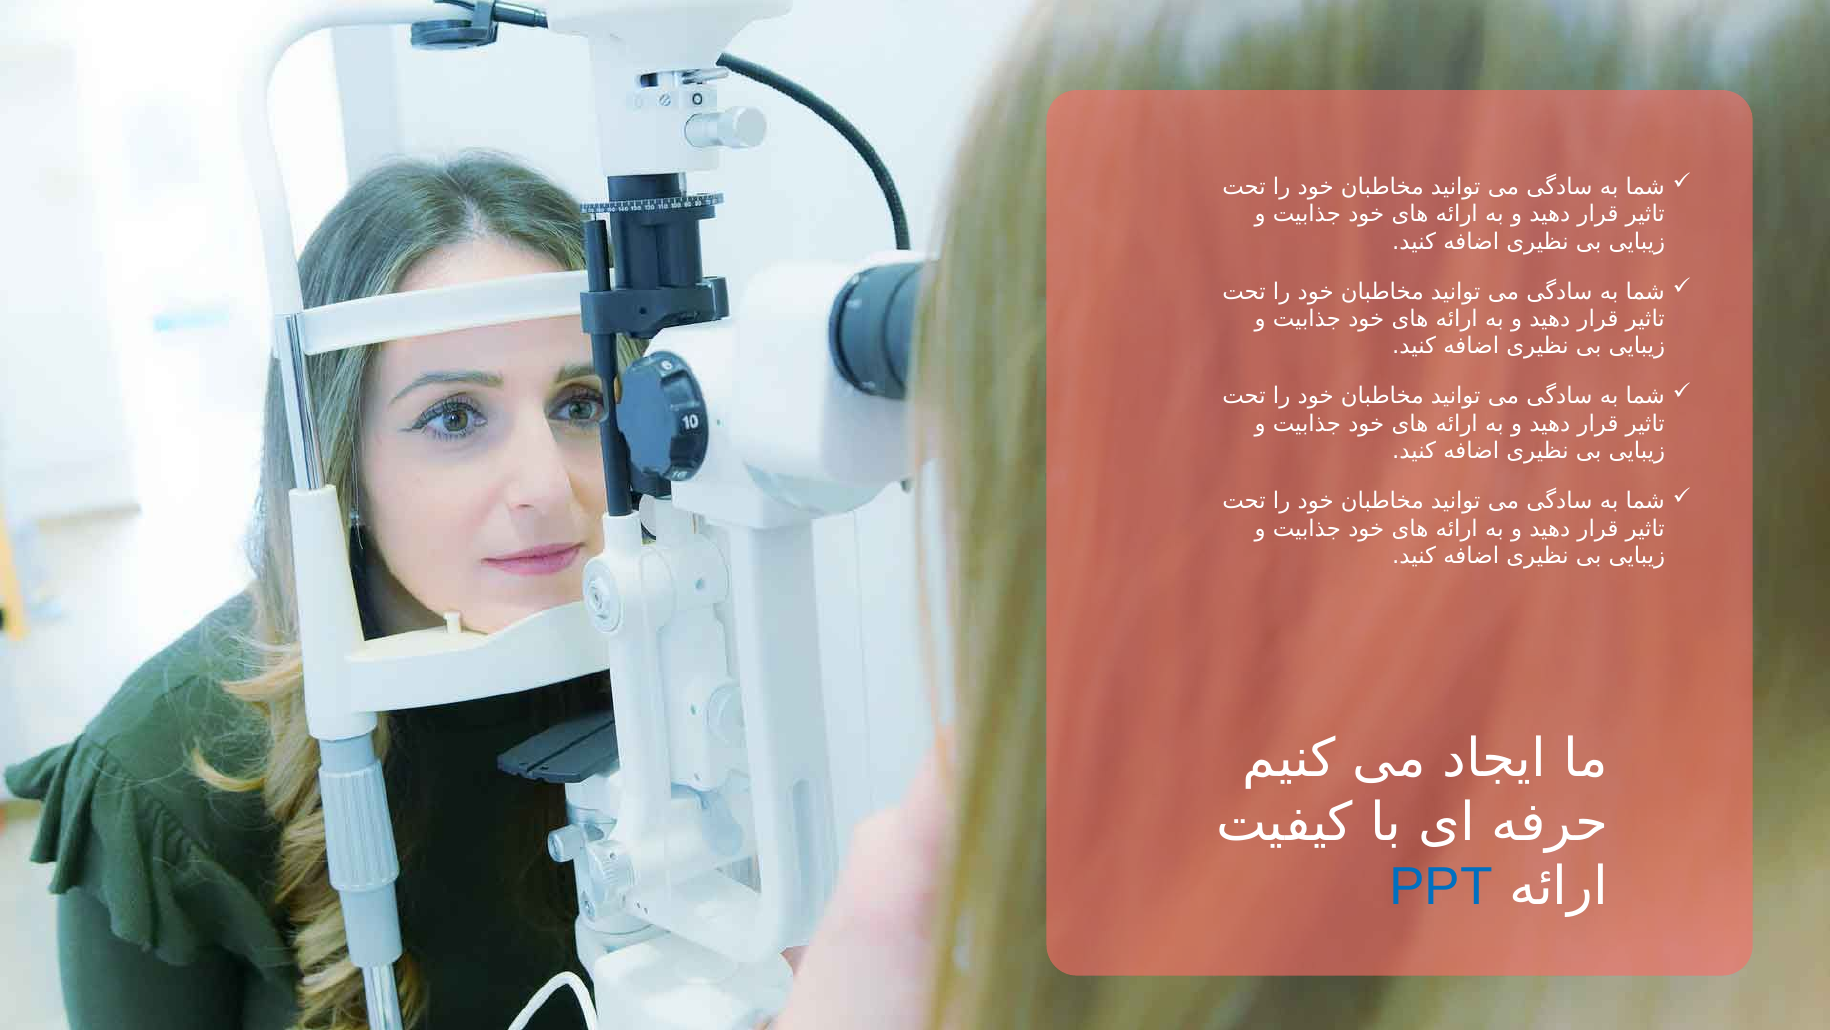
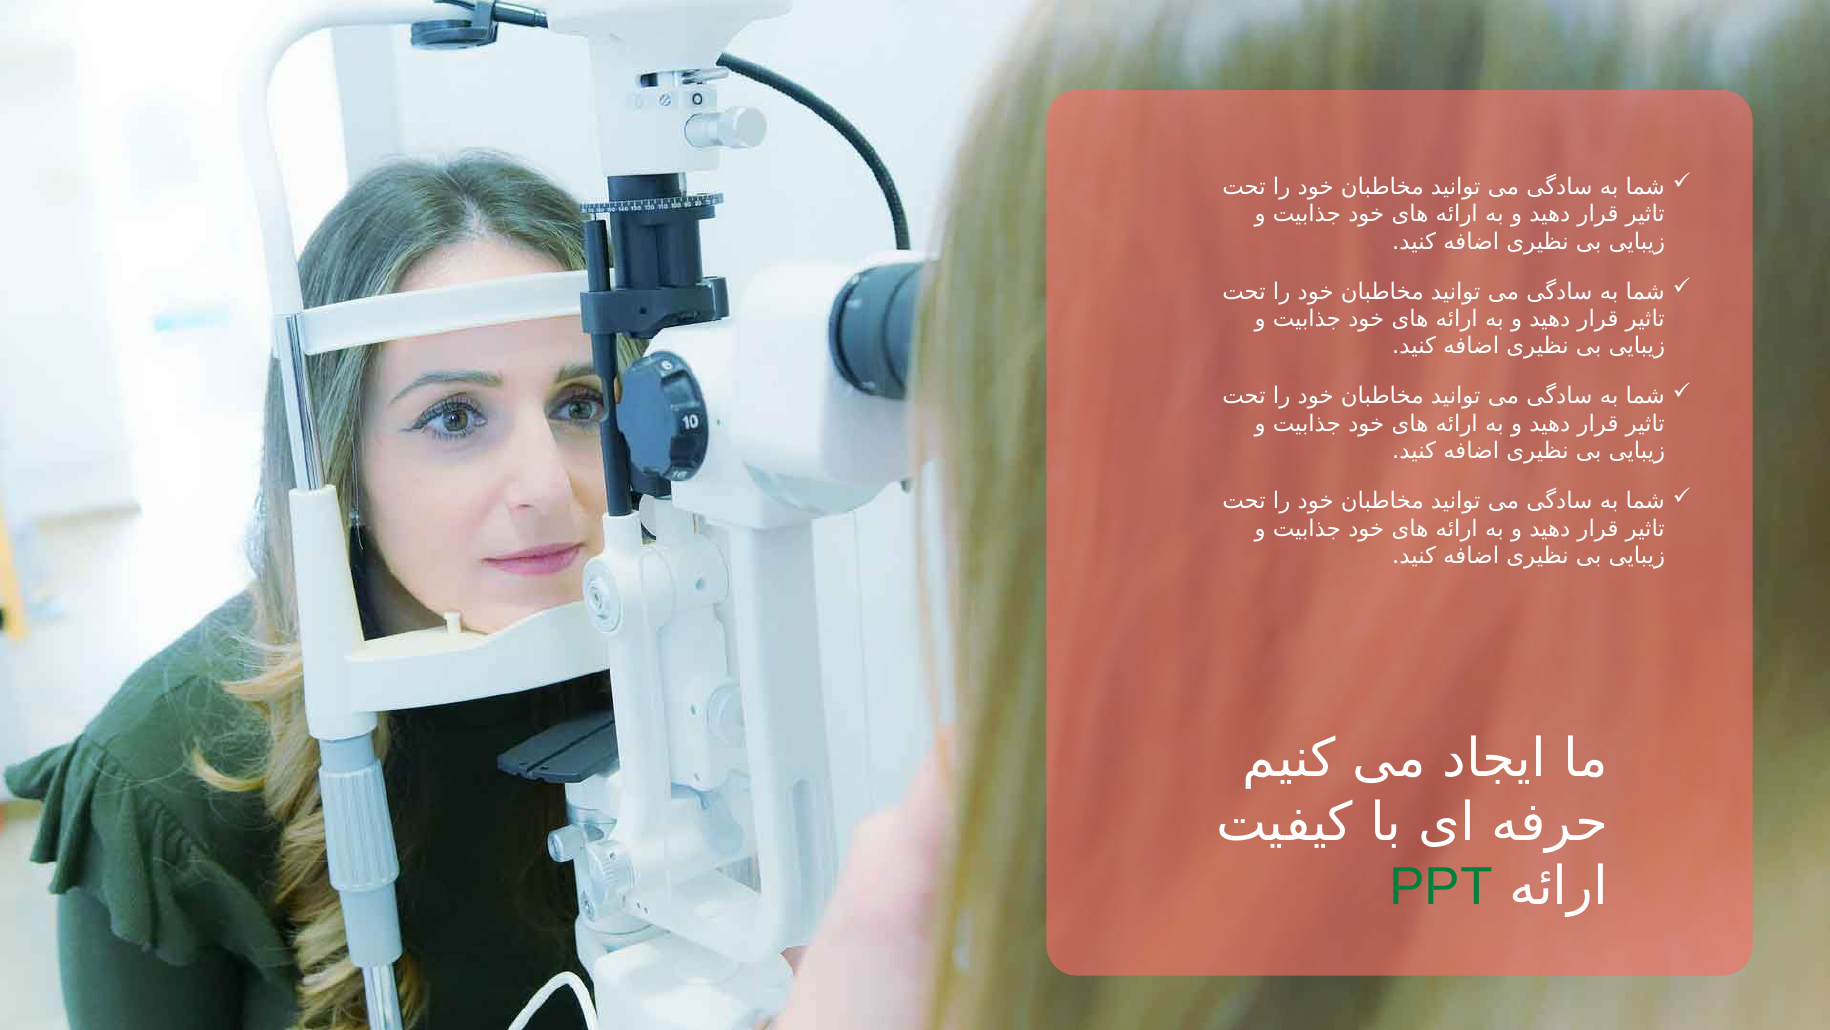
PPT colour: blue -> green (1441, 887)
